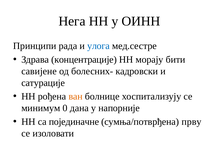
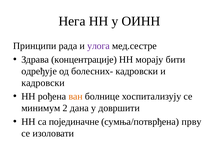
улога colour: blue -> purple (99, 46)
савијене: савијене -> одређује (39, 71)
сатурације: сатурације -> кадровски (43, 83)
0: 0 -> 2 (65, 108)
напорније: напорније -> довршити (119, 108)
